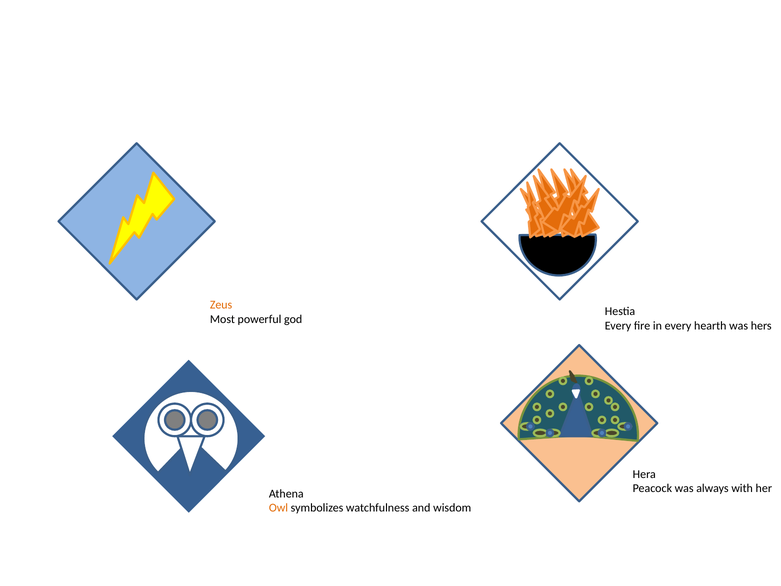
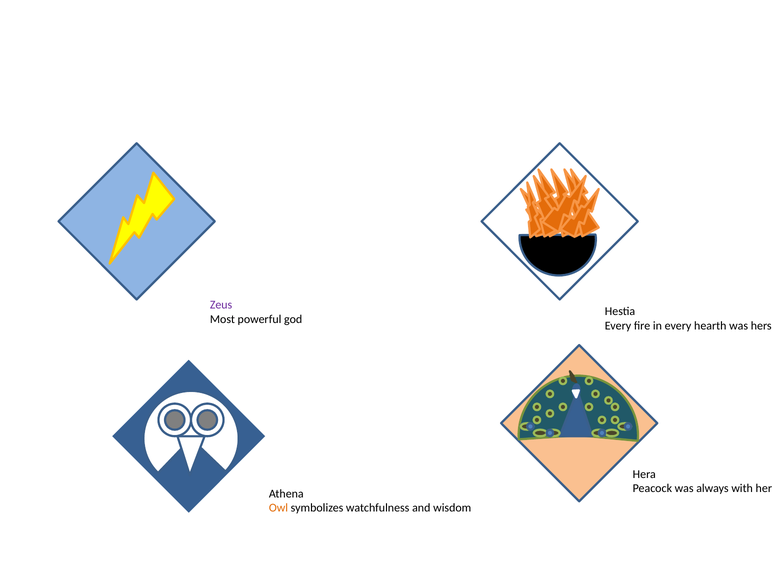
Zeus colour: orange -> purple (221, 305)
